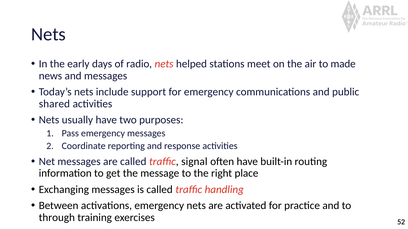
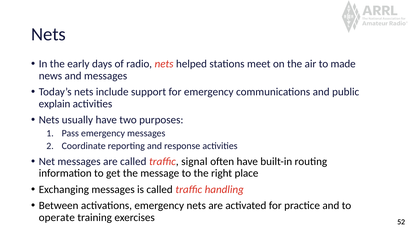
shared: shared -> explain (55, 104)
through: through -> operate (57, 218)
